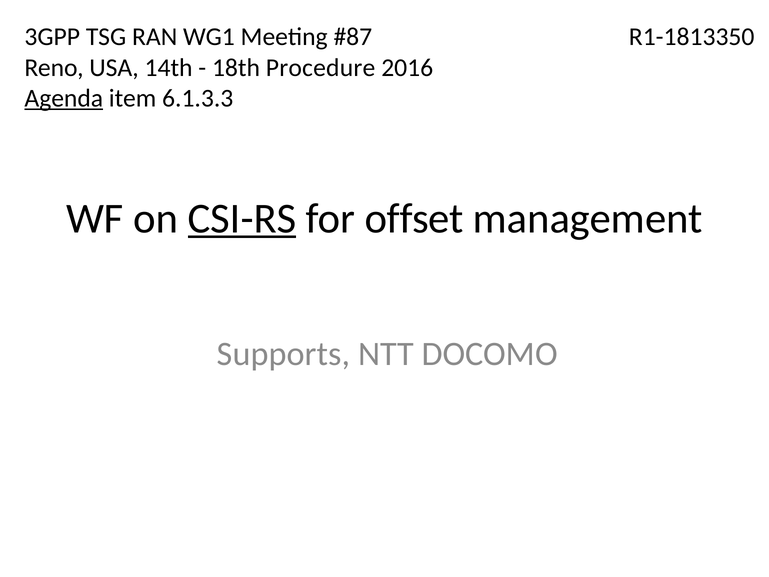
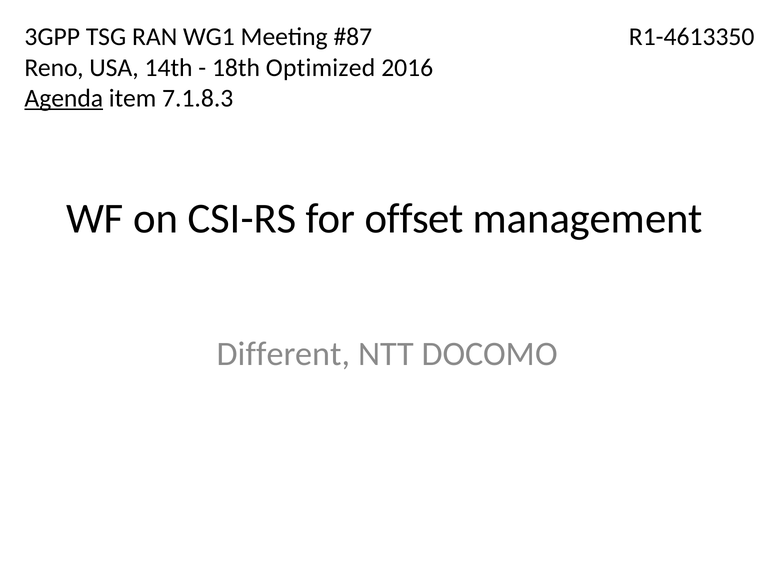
R1-1813350: R1-1813350 -> R1-4613350 (692, 37)
Procedure: Procedure -> Optimized (321, 68)
6.1.3.3: 6.1.3.3 -> 7.1.8.3 (198, 98)
CSI-RS underline: present -> none (242, 218)
Supports: Supports -> Different (284, 354)
